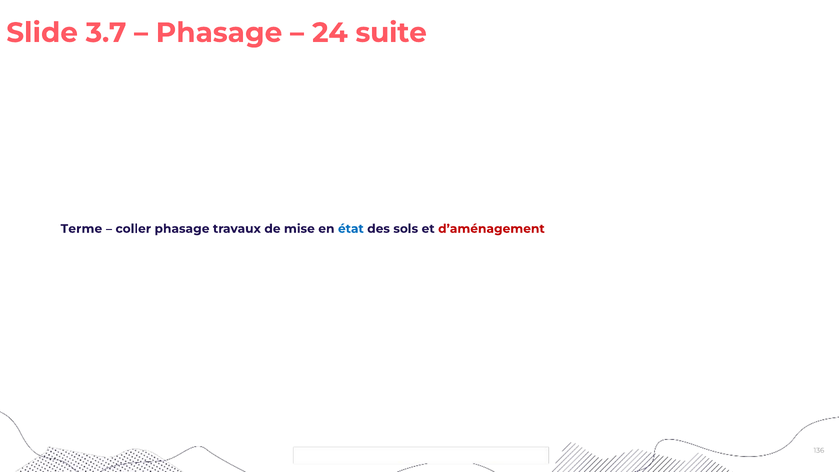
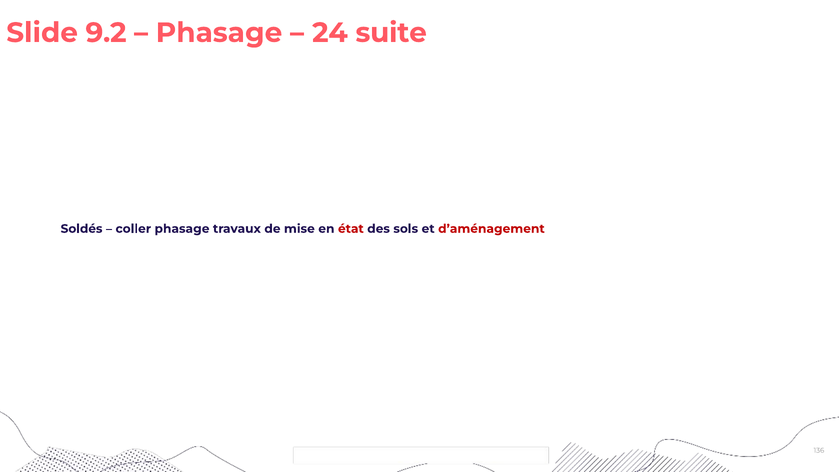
3.7: 3.7 -> 9.2 (106, 33)
Terme: Terme -> Soldés (82, 229)
état colour: blue -> red (351, 229)
